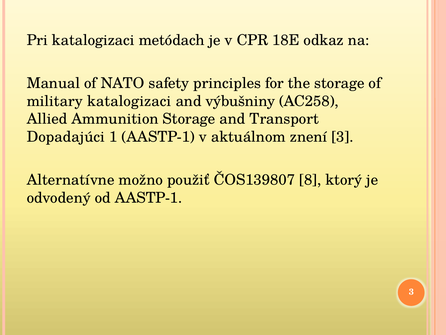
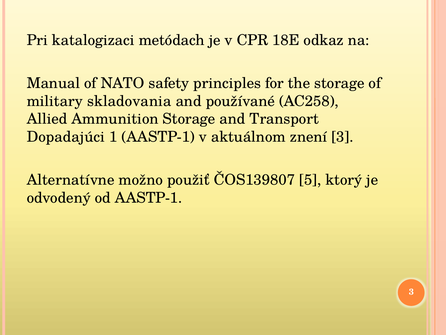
military katalogizaci: katalogizaci -> skladovania (129, 101)
výbušniny: výbušniny -> používané (240, 101)
8: 8 -> 5 (310, 180)
